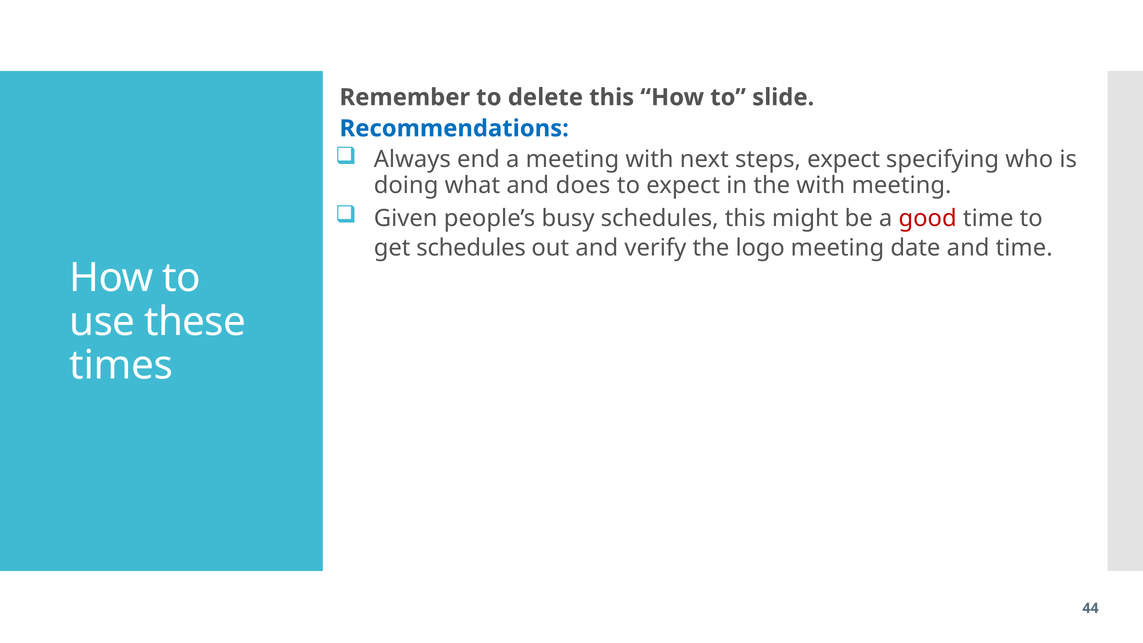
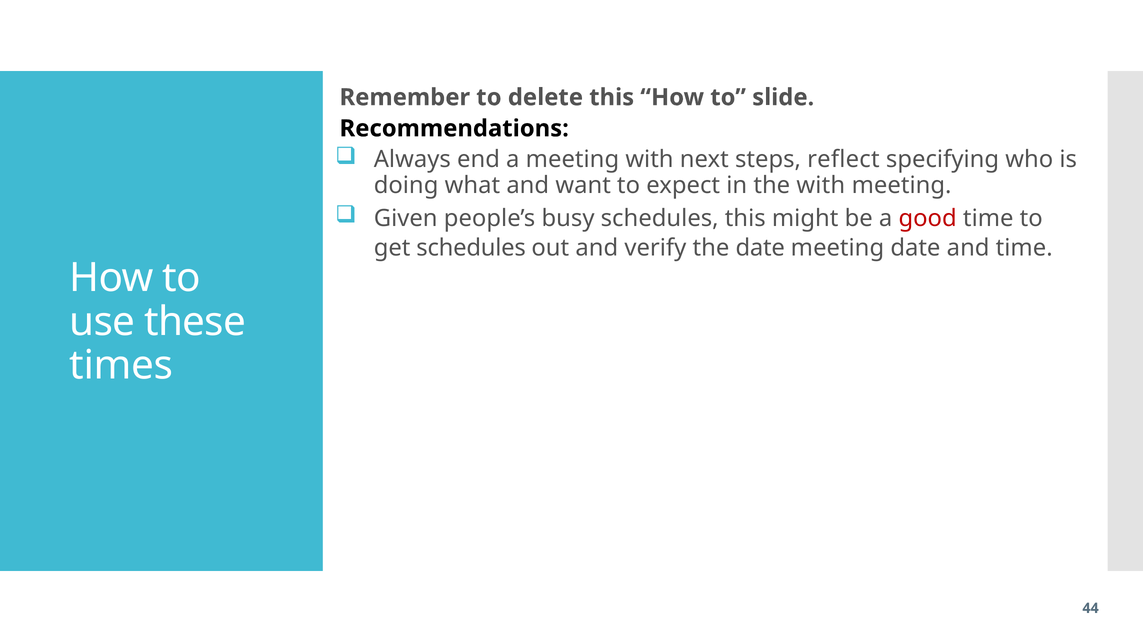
Recommendations colour: blue -> black (454, 128)
steps expect: expect -> reflect (843, 160)
does: does -> want (583, 185)
the logo: logo -> date (760, 248)
